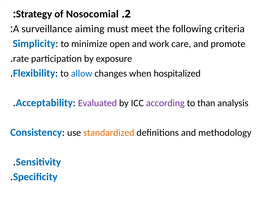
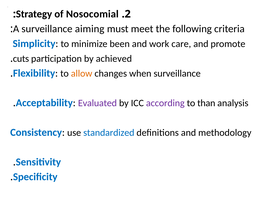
open: open -> been (120, 44)
rate: rate -> cuts (21, 59)
exposure: exposure -> achieved (114, 59)
allow colour: blue -> orange (82, 73)
when hospitalized: hospitalized -> surveillance (177, 73)
standardized colour: orange -> blue (109, 133)
